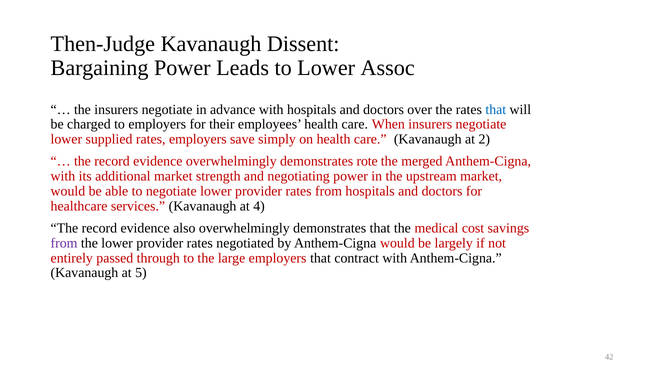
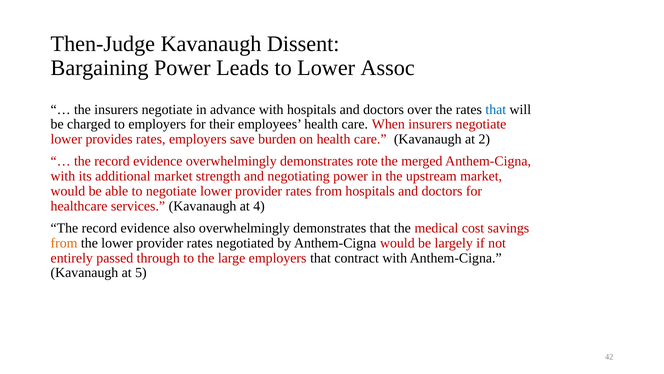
supplied: supplied -> provides (109, 139)
simply: simply -> burden (277, 139)
from colour: purple -> orange (64, 243)
